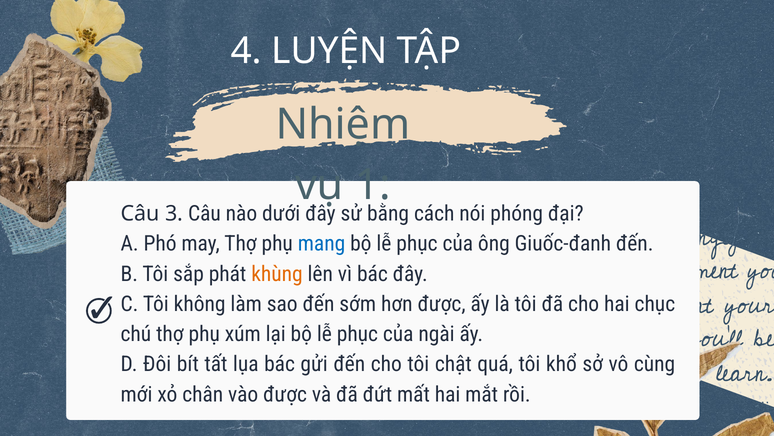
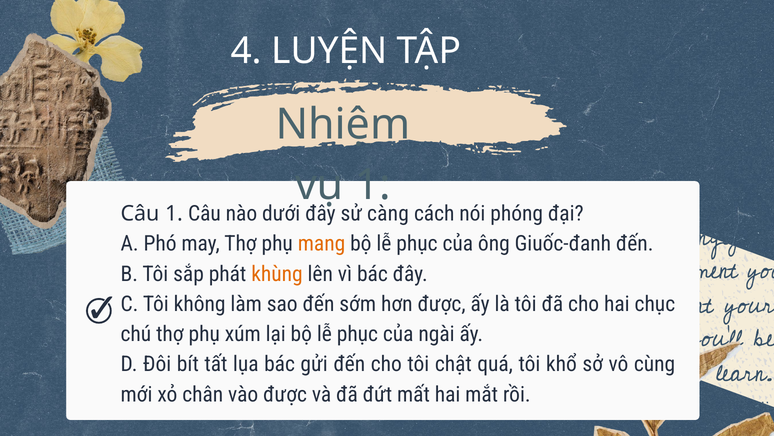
Câu 3: 3 -> 1 (174, 213)
bằng: bằng -> càng (388, 213)
mang colour: blue -> orange (322, 243)
